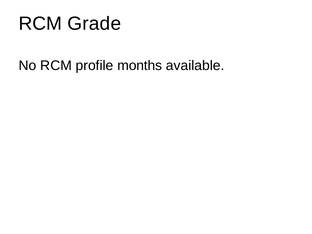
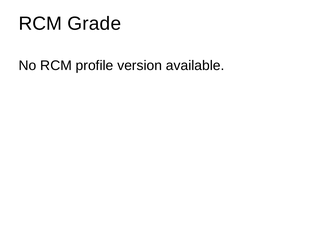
months: months -> version (140, 65)
